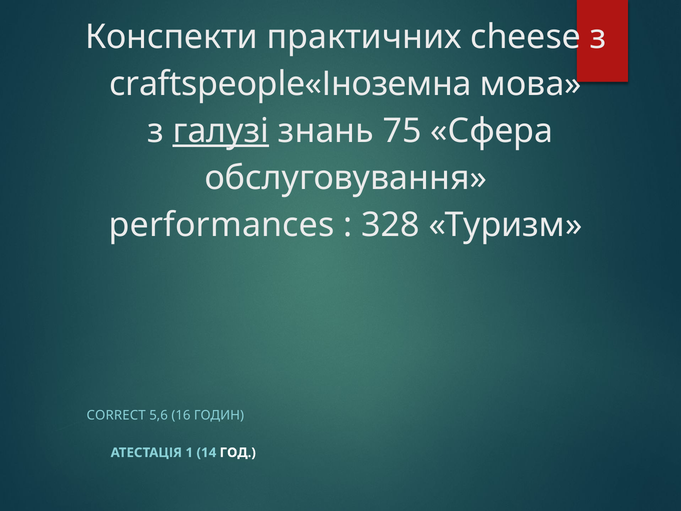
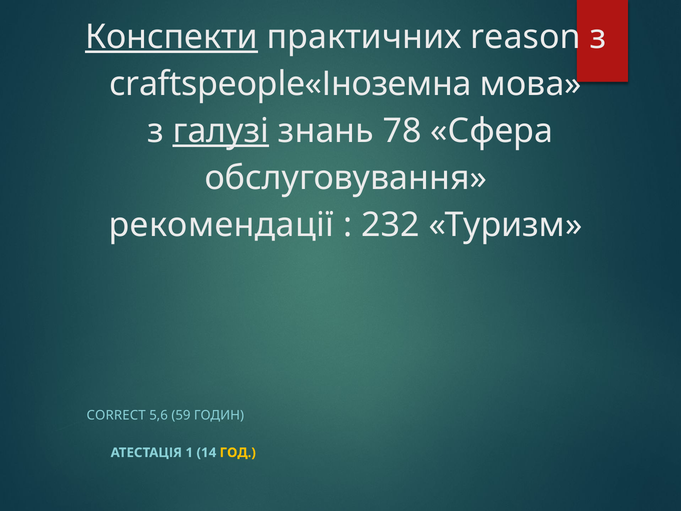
Конспекти underline: none -> present (172, 37)
cheese: cheese -> reason (526, 37)
75: 75 -> 78 (402, 131)
performances: performances -> рекомендації (222, 225)
328: 328 -> 232 (391, 225)
16: 16 -> 59 (181, 415)
ГОД colour: white -> yellow (238, 452)
